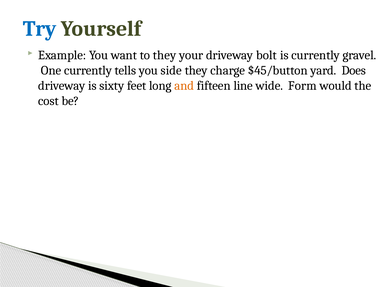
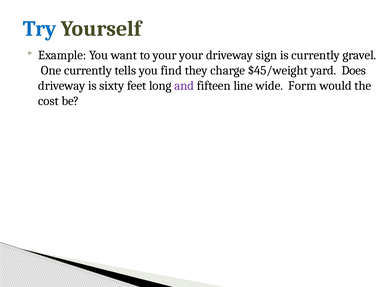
to they: they -> your (165, 55)
bolt: bolt -> sign (267, 55)
side: side -> find (171, 70)
$45/button: $45/button -> $45/weight (278, 70)
and colour: orange -> purple (184, 86)
